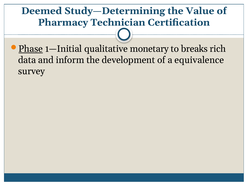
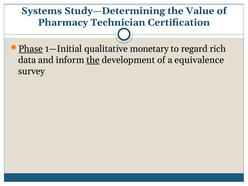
Deemed: Deemed -> Systems (42, 11)
breaks: breaks -> regard (194, 49)
the underline: none -> present (93, 60)
